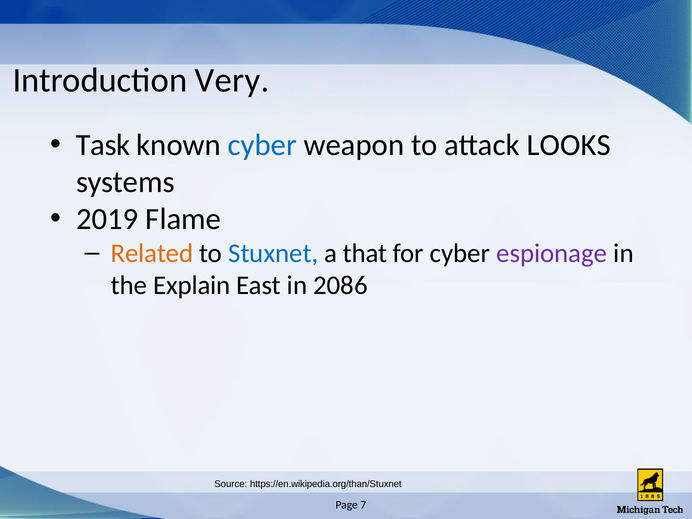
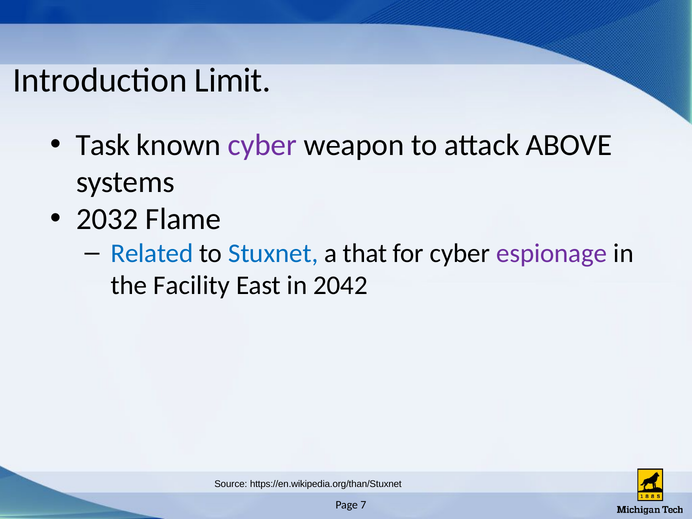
Very: Very -> Limit (233, 80)
cyber colour: blue -> purple (262, 145)
LOOKS: LOOKS -> ABOVE (569, 145)
2019: 2019 -> 2032 (107, 219)
Related colour: orange -> blue (152, 253)
Explain: Explain -> Facility (192, 286)
2086: 2086 -> 2042 (340, 286)
